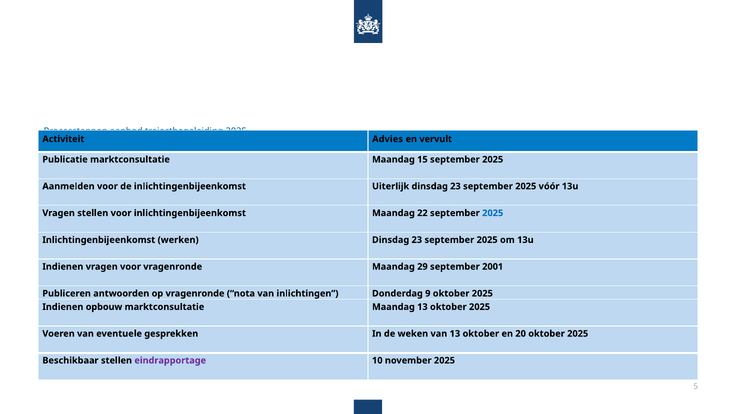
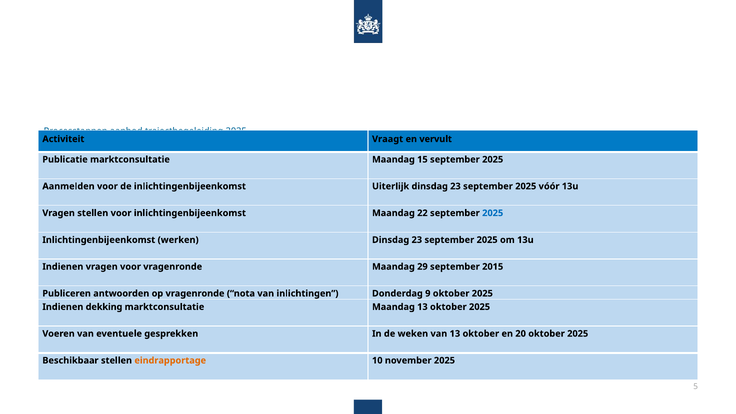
Advies: Advies -> Vraagt (388, 139)
2001: 2001 -> 2015 (493, 267)
opbouw: opbouw -> dekking (104, 307)
eindrapportage colour: purple -> orange (170, 360)
